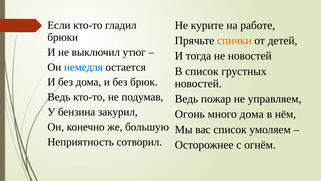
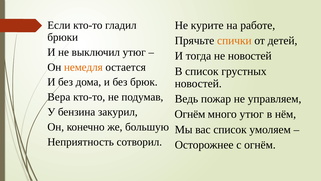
немедля colour: blue -> orange (83, 67)
Ведь: Ведь -> Вера (59, 97)
Огонь: Огонь -> Огнём (190, 114)
много дома: дома -> утюг (252, 114)
